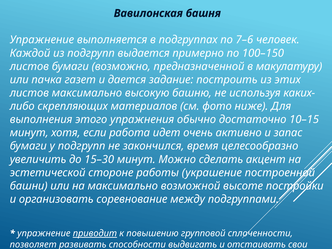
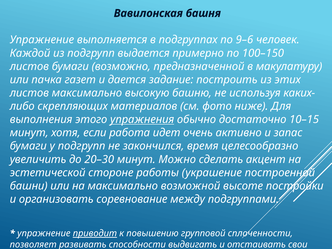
7–6: 7–6 -> 9–6 (244, 40)
упражнения underline: none -> present (142, 120)
15–30: 15–30 -> 20–30 (99, 159)
